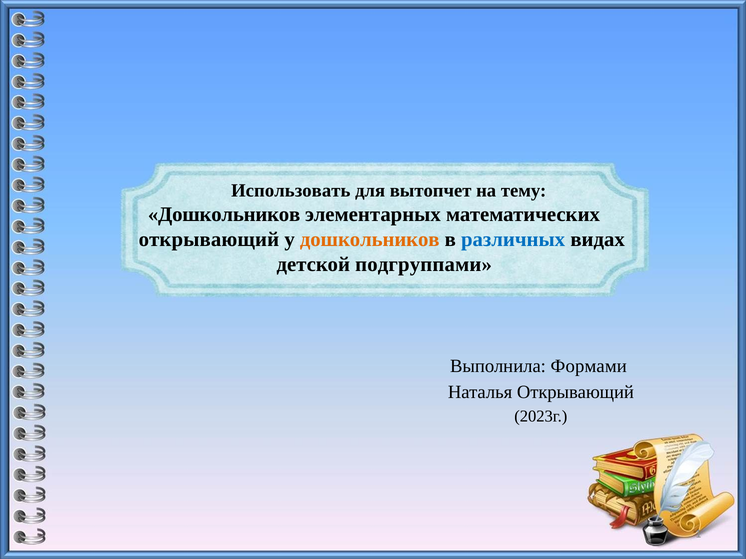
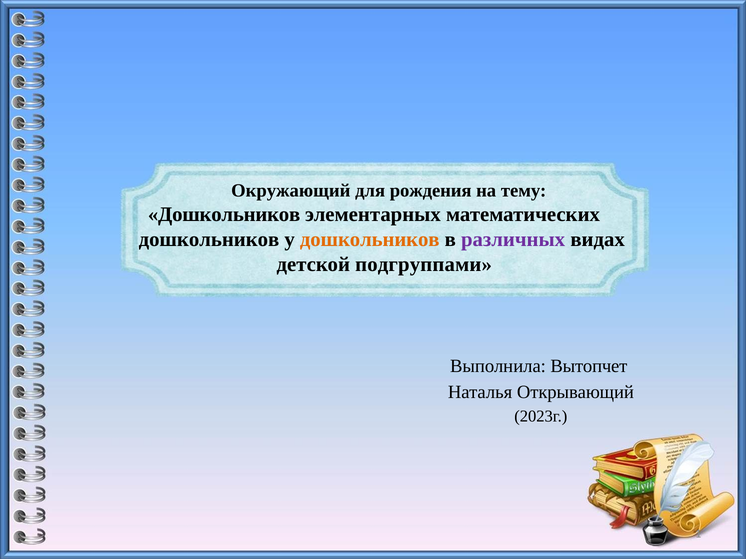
Использовать: Использовать -> Окружающий (291, 191)
вытопчет: вытопчет -> рождения (431, 191)
открывающий: открывающий -> дошкольников (209, 240)
различных colour: blue -> purple (513, 240)
Формами: Формами -> Вытопчет (589, 366)
